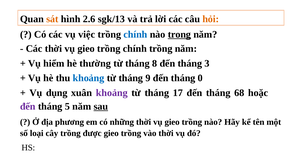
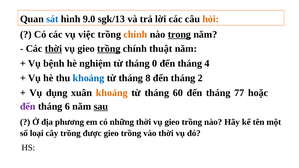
sát colour: orange -> blue (52, 19)
2.6: 2.6 -> 9.0 (89, 19)
chính colour: blue -> orange (135, 34)
thời underline: none -> present (53, 49)
trồng underline: none -> present (109, 49)
chính trồng: trồng -> thuật (161, 49)
hiểm: hiểm -> bệnh (54, 63)
thường: thường -> nghiệm (95, 63)
8: 8 -> 0 (155, 63)
3: 3 -> 4 (207, 63)
9: 9 -> 8 (148, 78)
0: 0 -> 2 (200, 78)
khoảng colour: purple -> orange (112, 93)
17: 17 -> 60 (178, 93)
68: 68 -> 77 (239, 93)
5: 5 -> 6 (67, 107)
